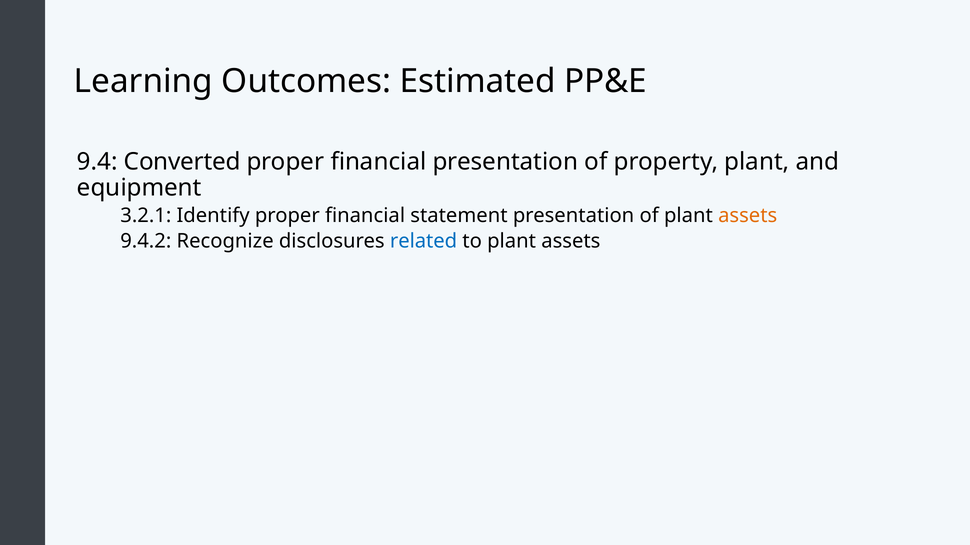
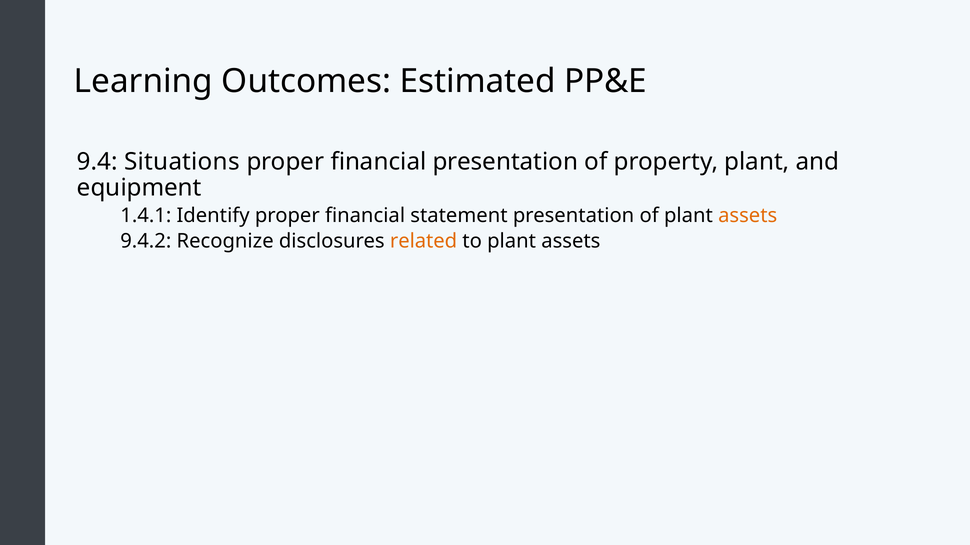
Converted: Converted -> Situations (182, 162)
3.2.1: 3.2.1 -> 1.4.1 (146, 216)
related colour: blue -> orange (424, 241)
